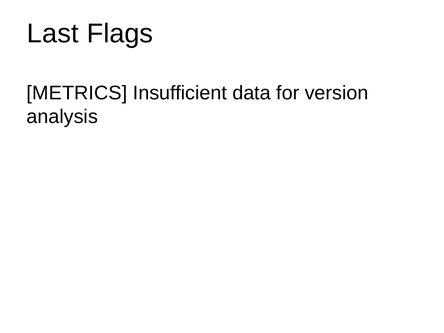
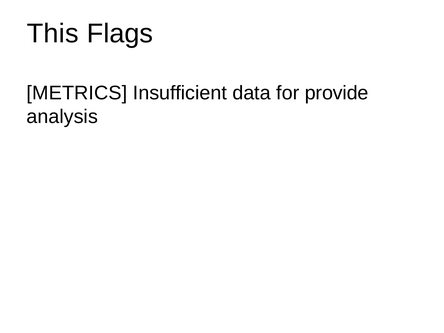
Last: Last -> This (53, 34)
version: version -> provide (337, 93)
